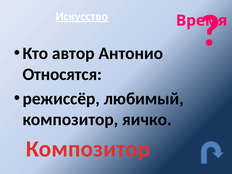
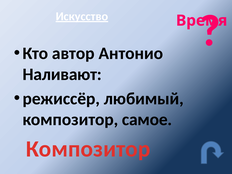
Относятся: Относятся -> Наливают (62, 74)
яичко: яичко -> самое (147, 120)
